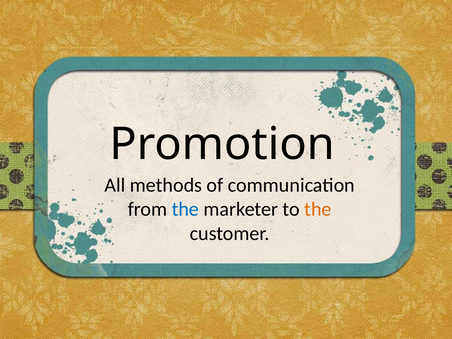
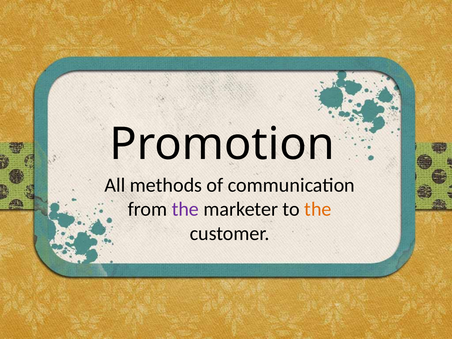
the colour: blue -> purple (185, 209)
